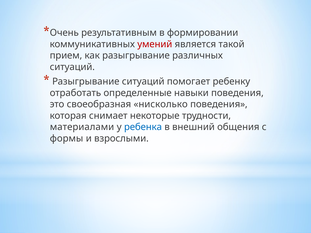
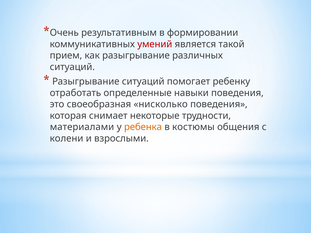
ребенка colour: blue -> orange (143, 127)
внешний: внешний -> костюмы (193, 127)
формы: формы -> колени (67, 139)
